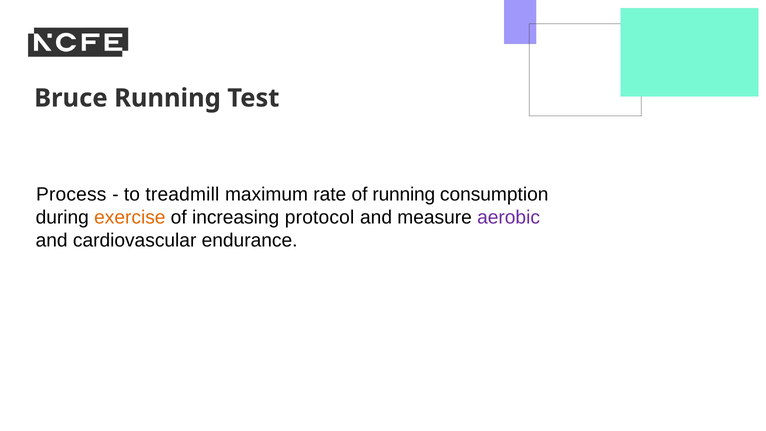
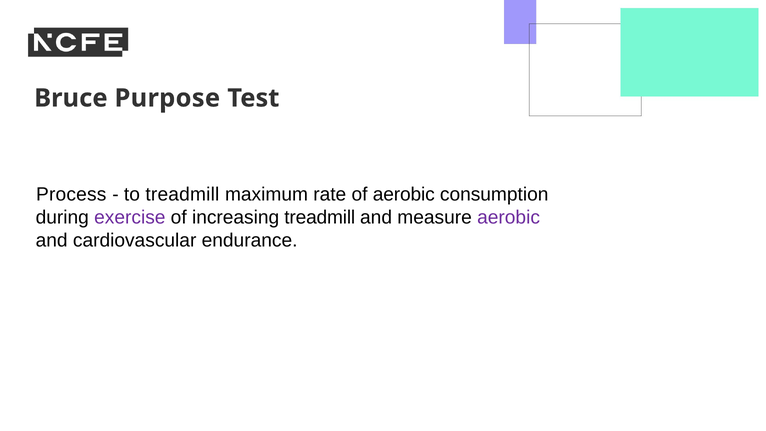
Bruce Running: Running -> Purpose (167, 98)
of running: running -> aerobic (404, 194)
exercise colour: orange -> purple (130, 217)
increasing protocol: protocol -> treadmill (320, 217)
